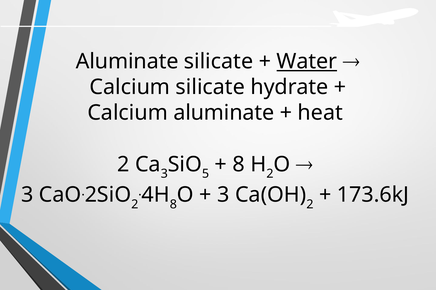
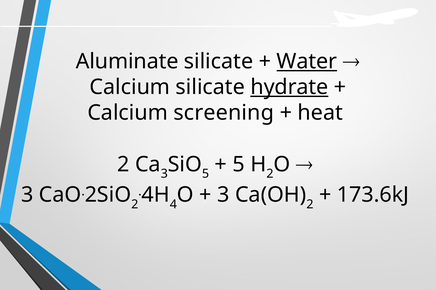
hydrate underline: none -> present (289, 87)
Calcium aluminate: aluminate -> screening (224, 113)
8: 8 -> 5 (239, 165)
8: 8 -> 4 (173, 205)
